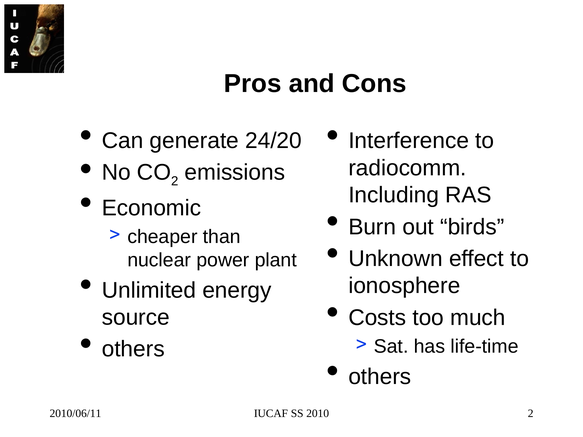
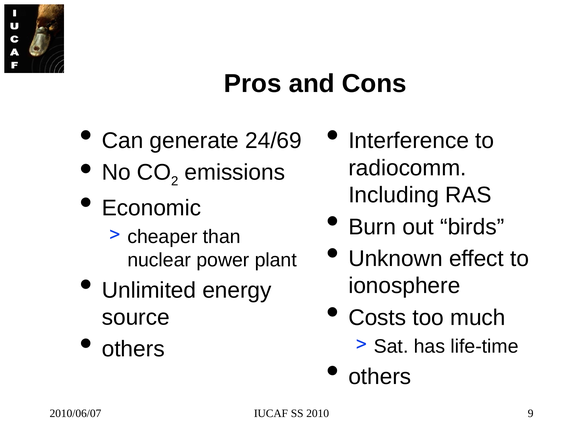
24/20: 24/20 -> 24/69 (273, 141)
2010/06/11: 2010/06/11 -> 2010/06/07 (75, 414)
2010 2: 2 -> 9 (531, 414)
